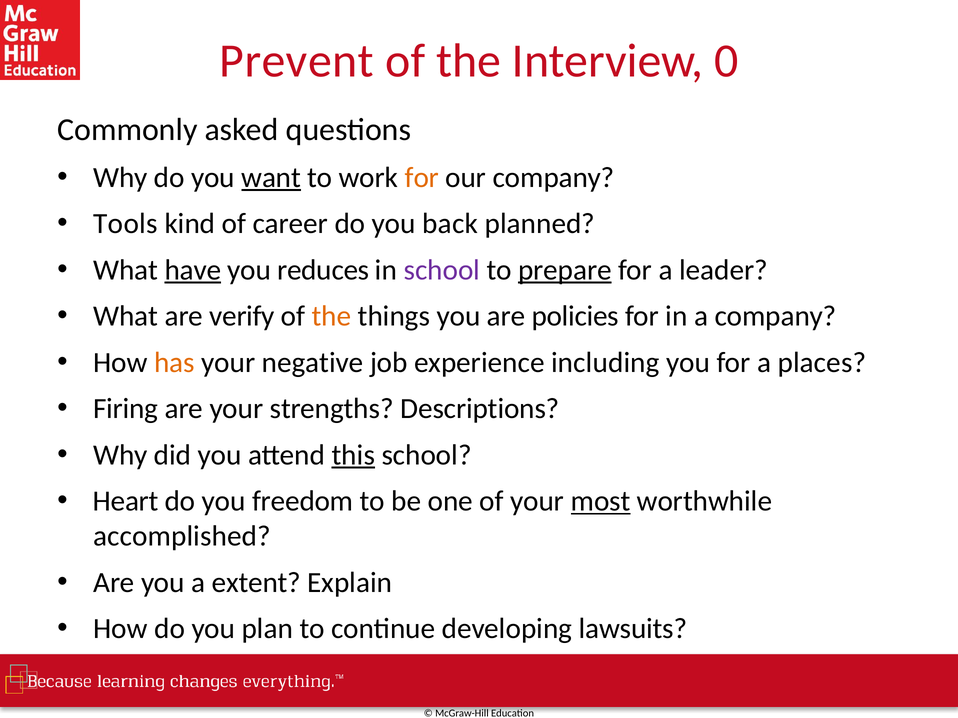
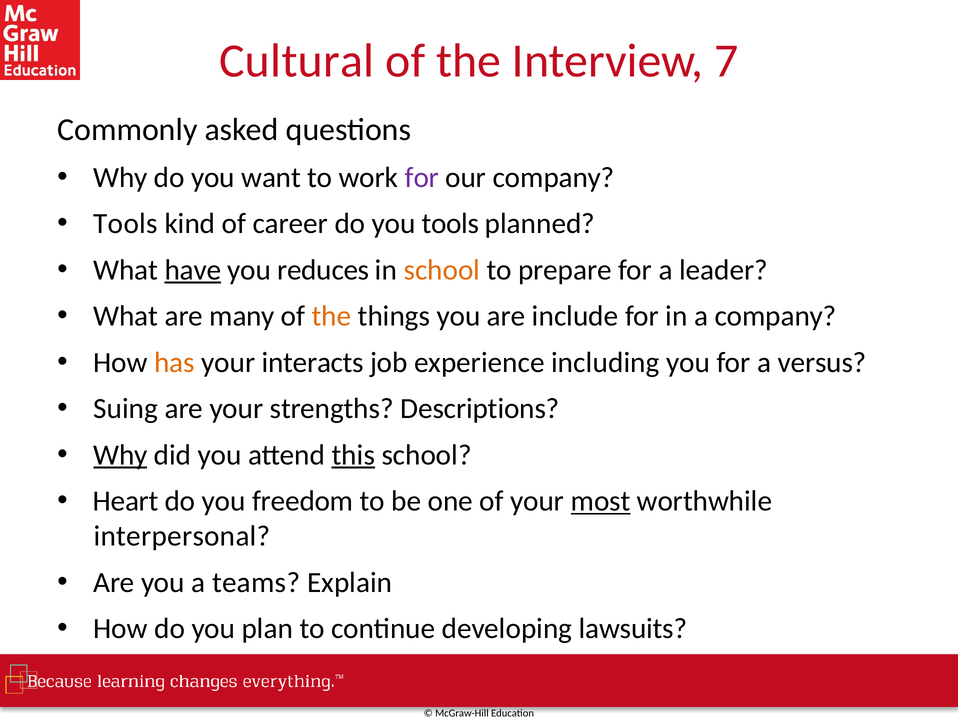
Prevent: Prevent -> Cultural (297, 61)
0: 0 -> 7 (726, 61)
want underline: present -> none (271, 178)
for colour: orange -> purple (422, 178)
you back: back -> tools (450, 224)
school colour: purple -> orange (442, 270)
prepare underline: present -> none (565, 270)
verify: verify -> many (242, 316)
policies: policies -> include (575, 316)
negative: negative -> interacts (313, 363)
places: places -> versus (822, 363)
Firing: Firing -> Suing (126, 409)
Why underline: none -> present (120, 455)
accomplished: accomplished -> interpersonal (182, 537)
extent: extent -> teams (256, 583)
